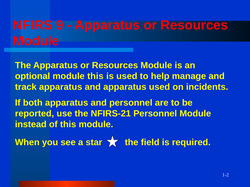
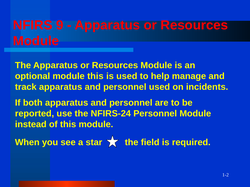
track apparatus and apparatus: apparatus -> personnel (125, 87)
NFIRS-21: NFIRS-21 -> NFIRS-24 (111, 114)
